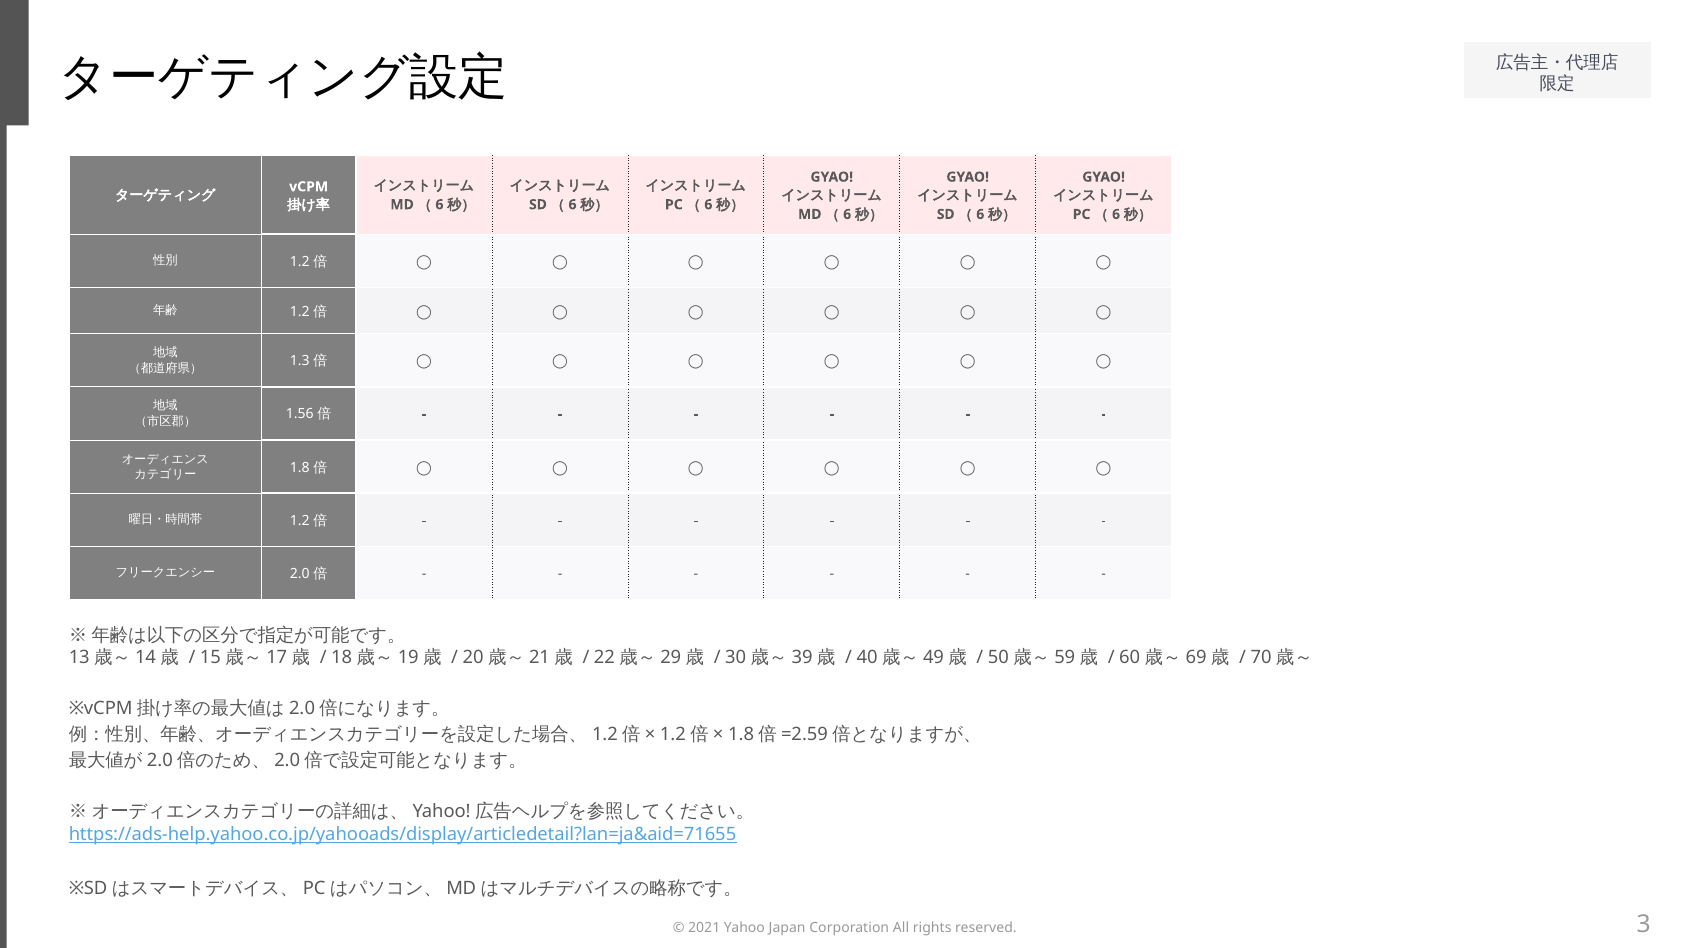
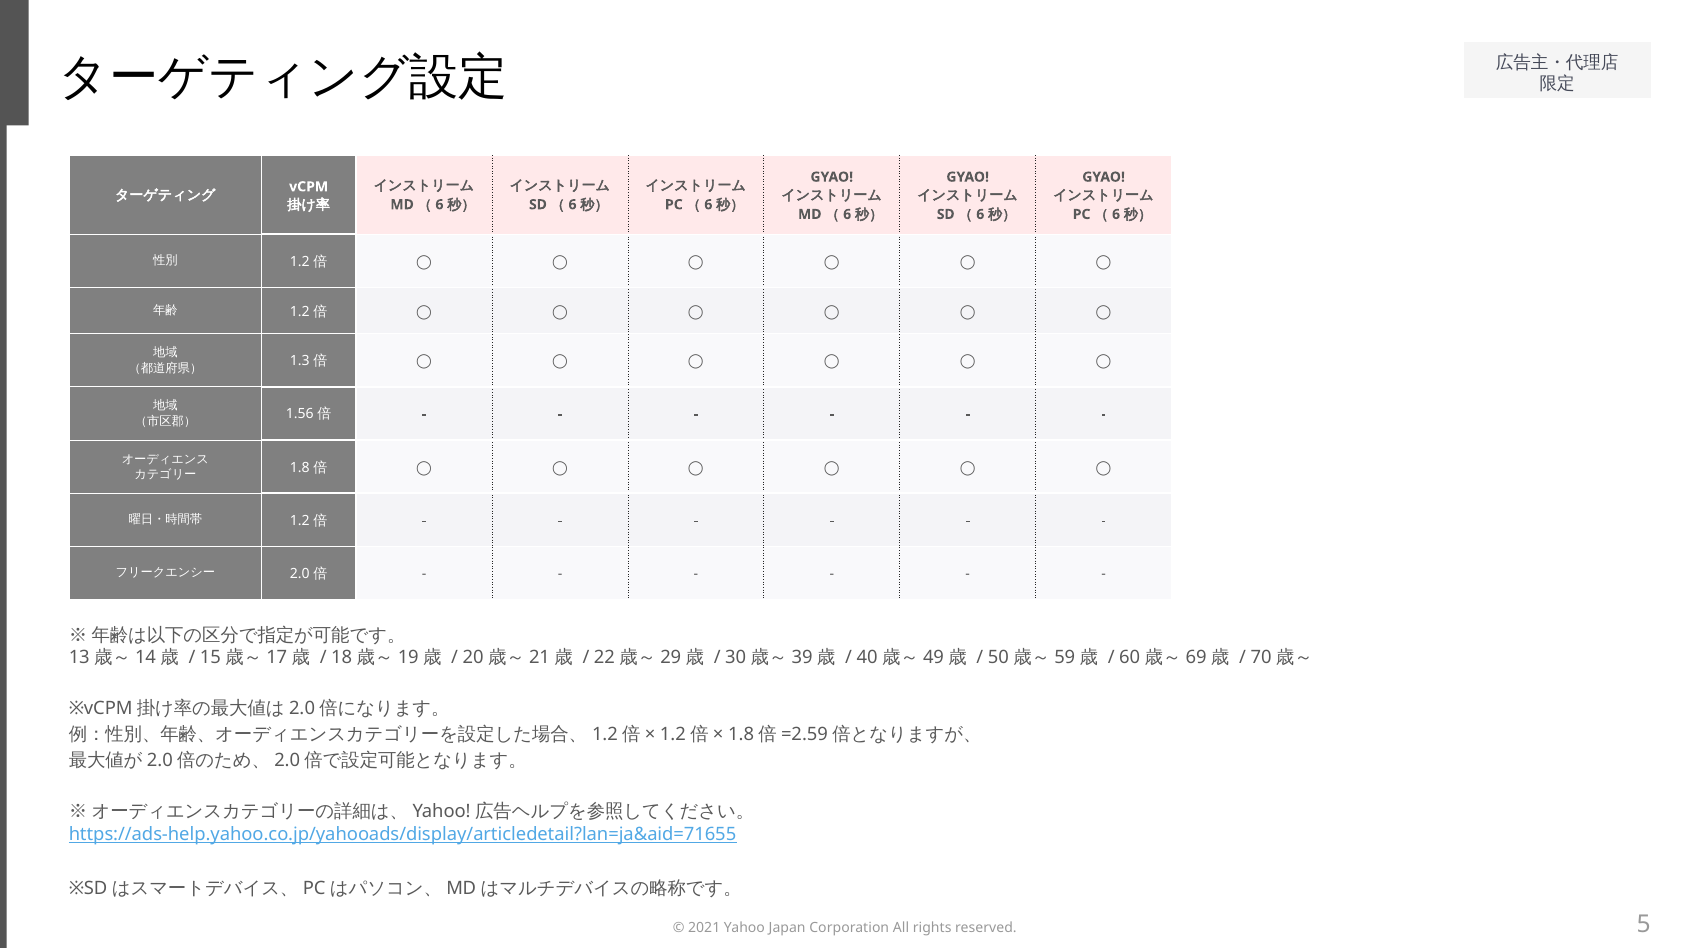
3: 3 -> 5 (1644, 925)
